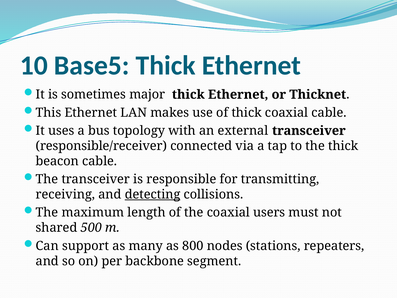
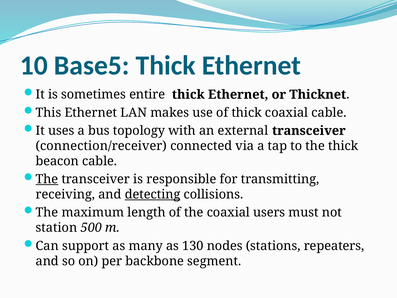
major: major -> entire (147, 94)
responsible/receiver: responsible/receiver -> connection/receiver (101, 146)
The underline: none -> present (47, 179)
shared: shared -> station (56, 228)
800: 800 -> 130 (193, 246)
